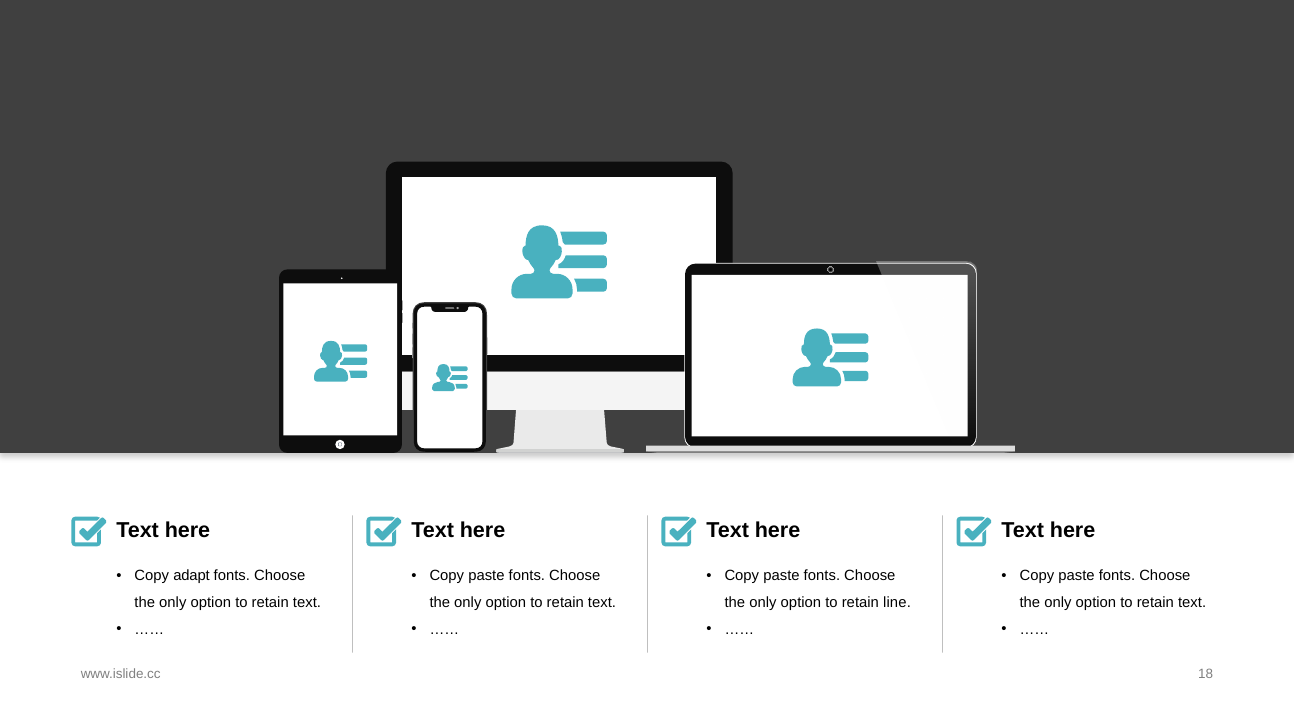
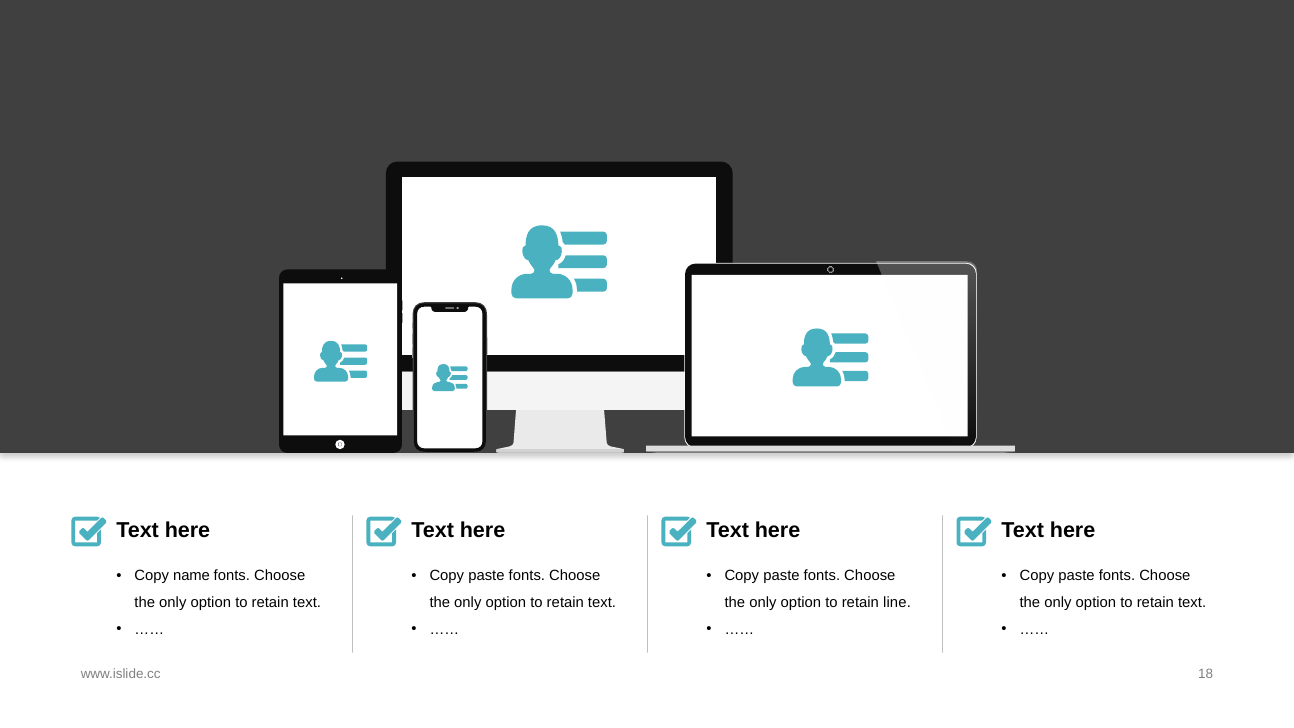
adapt: adapt -> name (192, 576)
